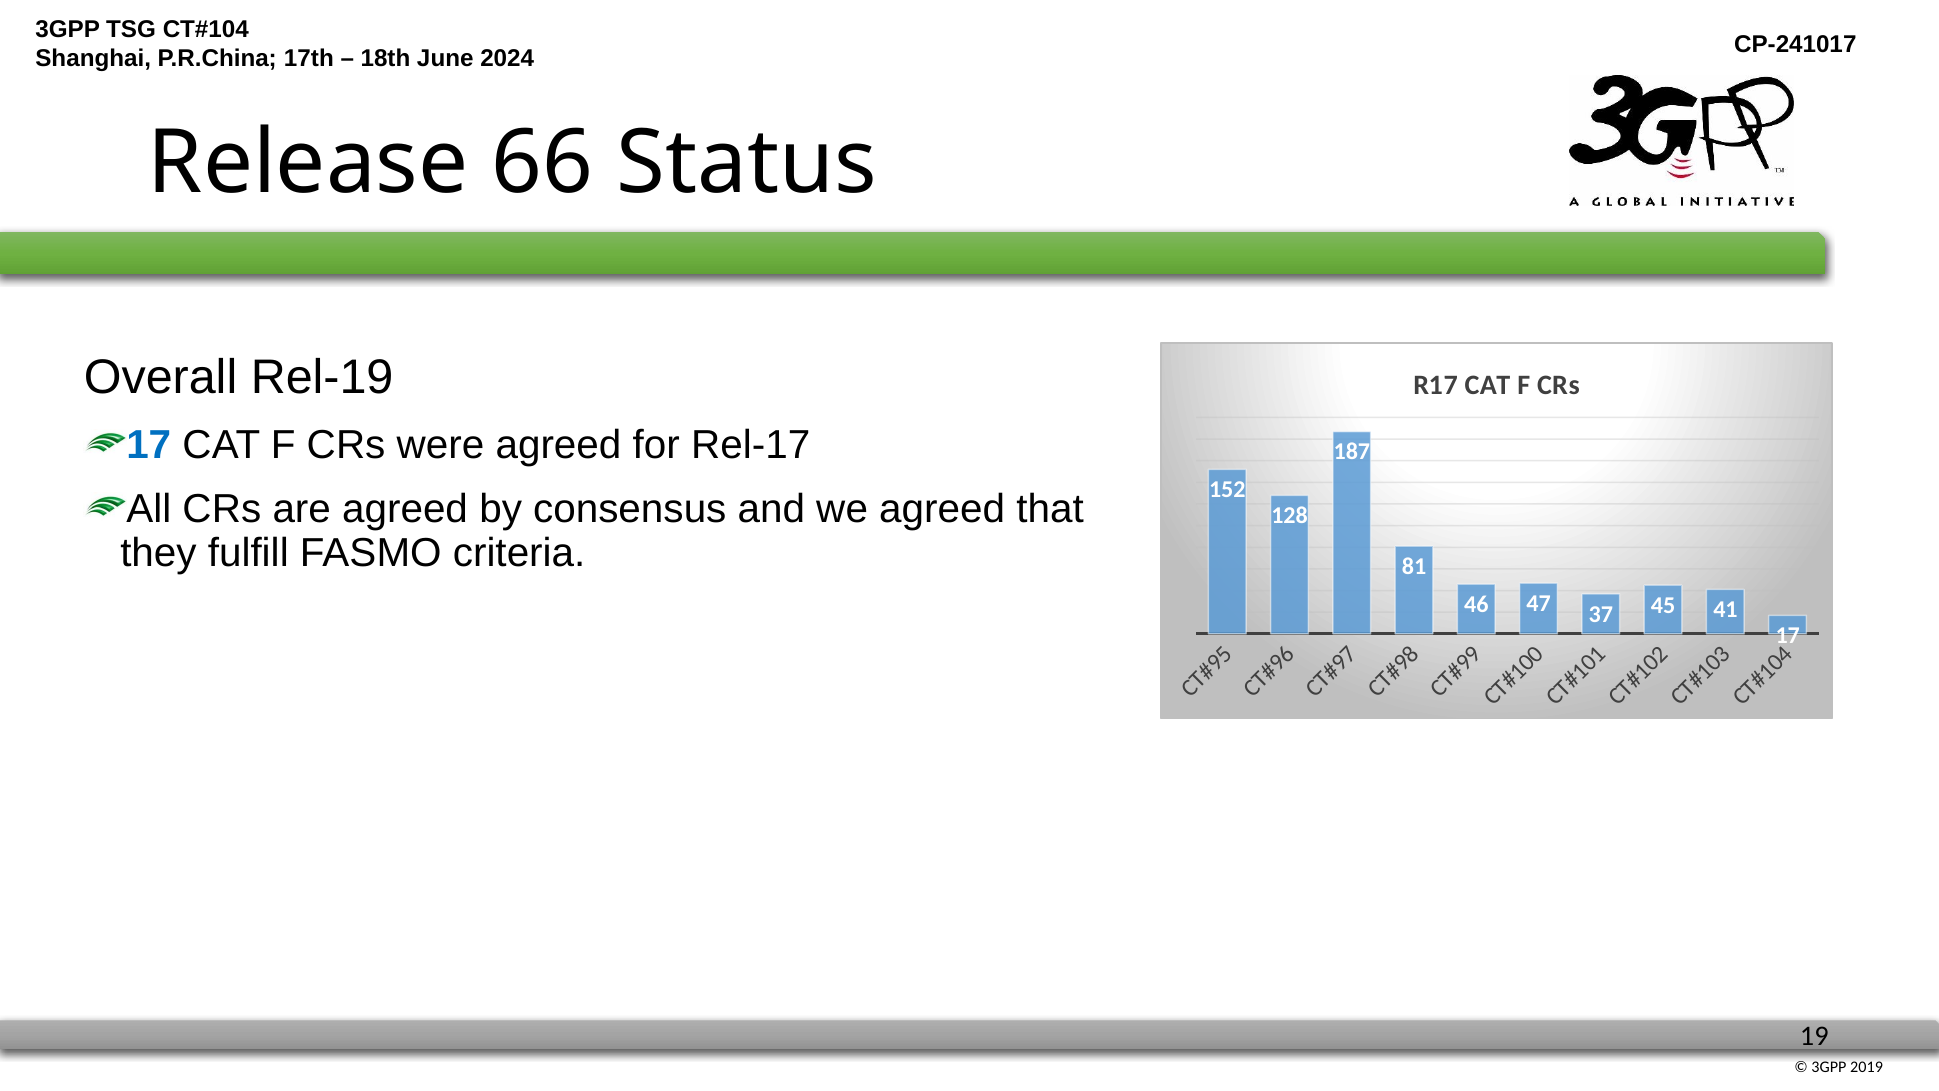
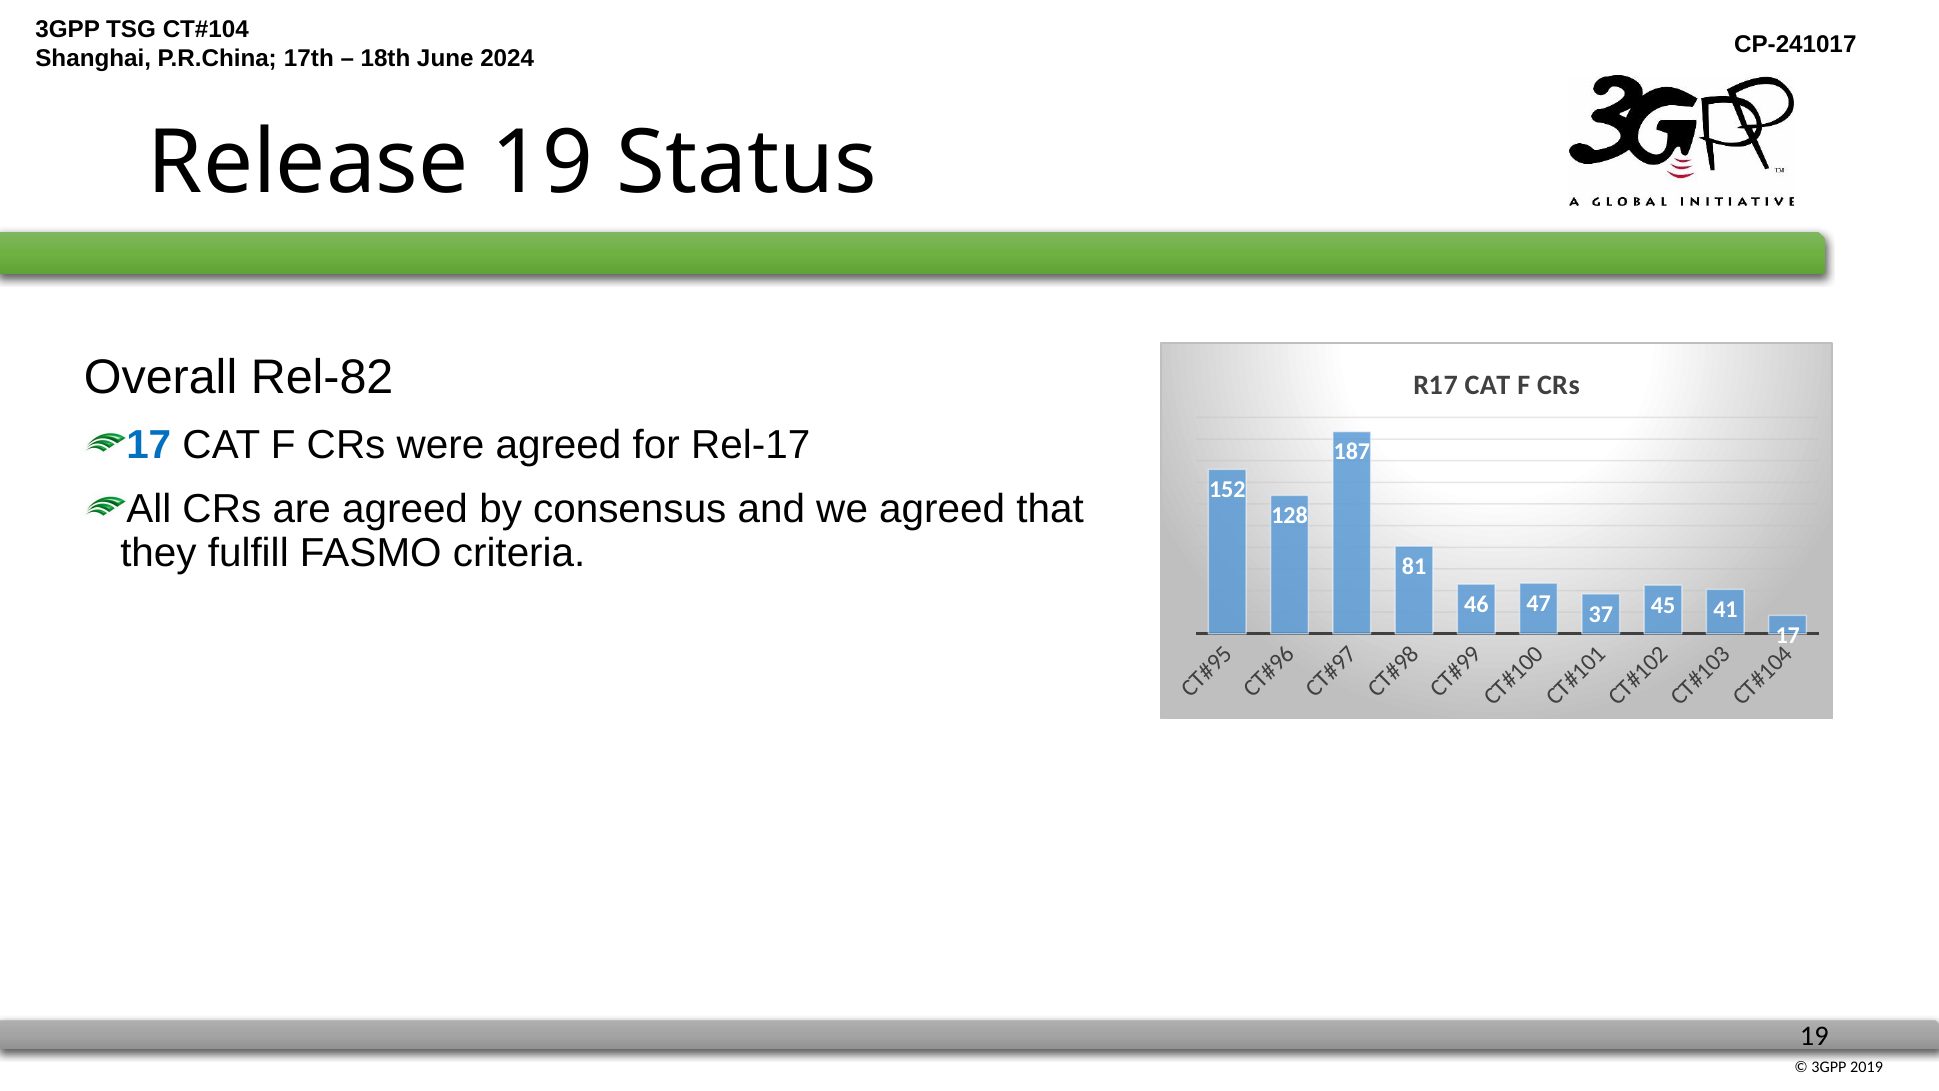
Release 66: 66 -> 19 (543, 163)
Rel-19: Rel-19 -> Rel-82 (322, 377)
